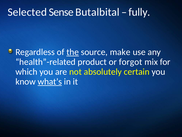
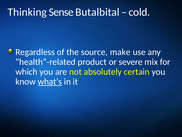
Selected: Selected -> Thinking (27, 12)
fully: fully -> cold (139, 12)
the underline: present -> none (73, 52)
forgot: forgot -> severe (131, 62)
